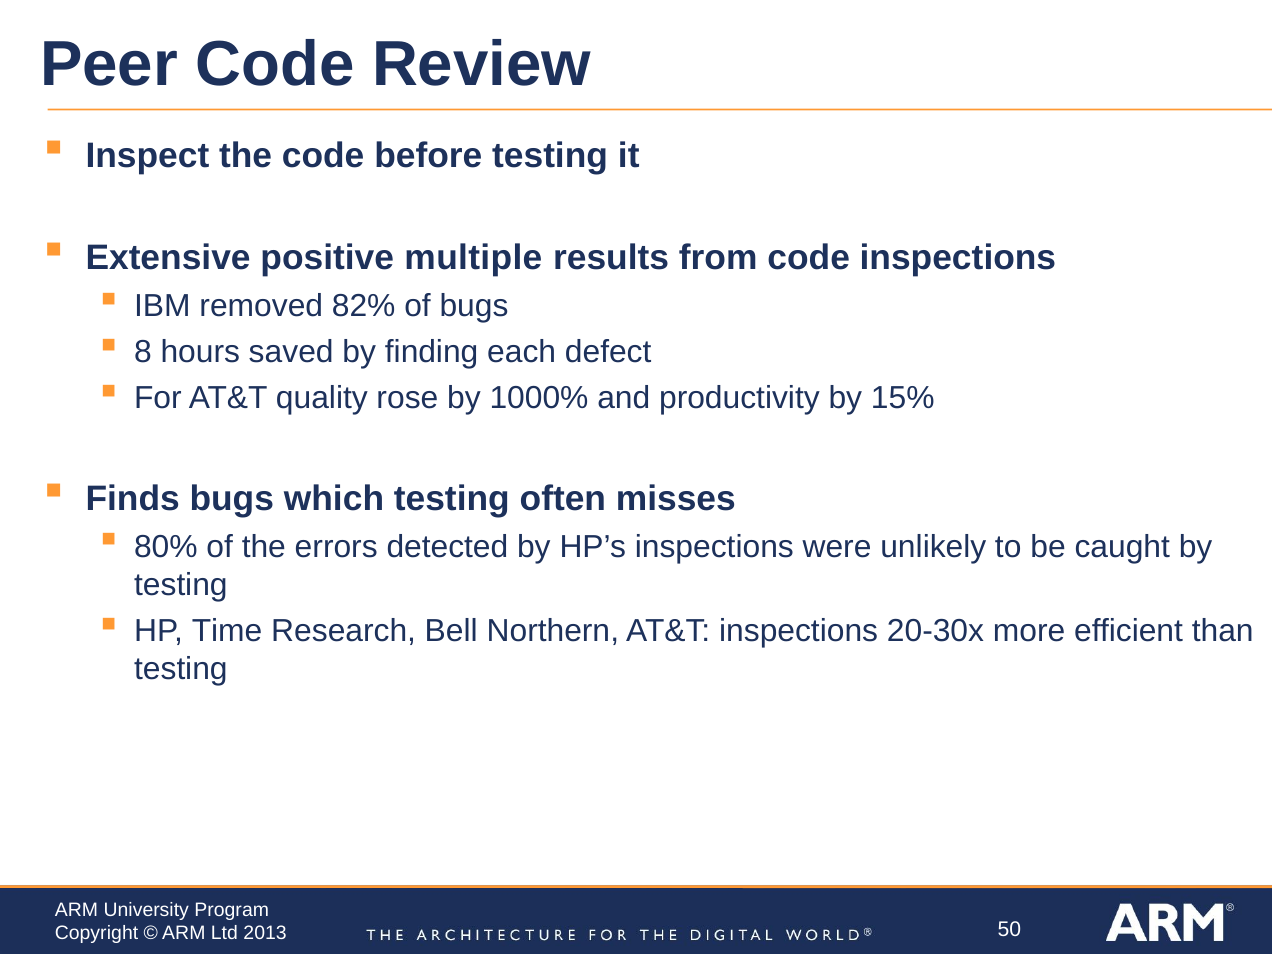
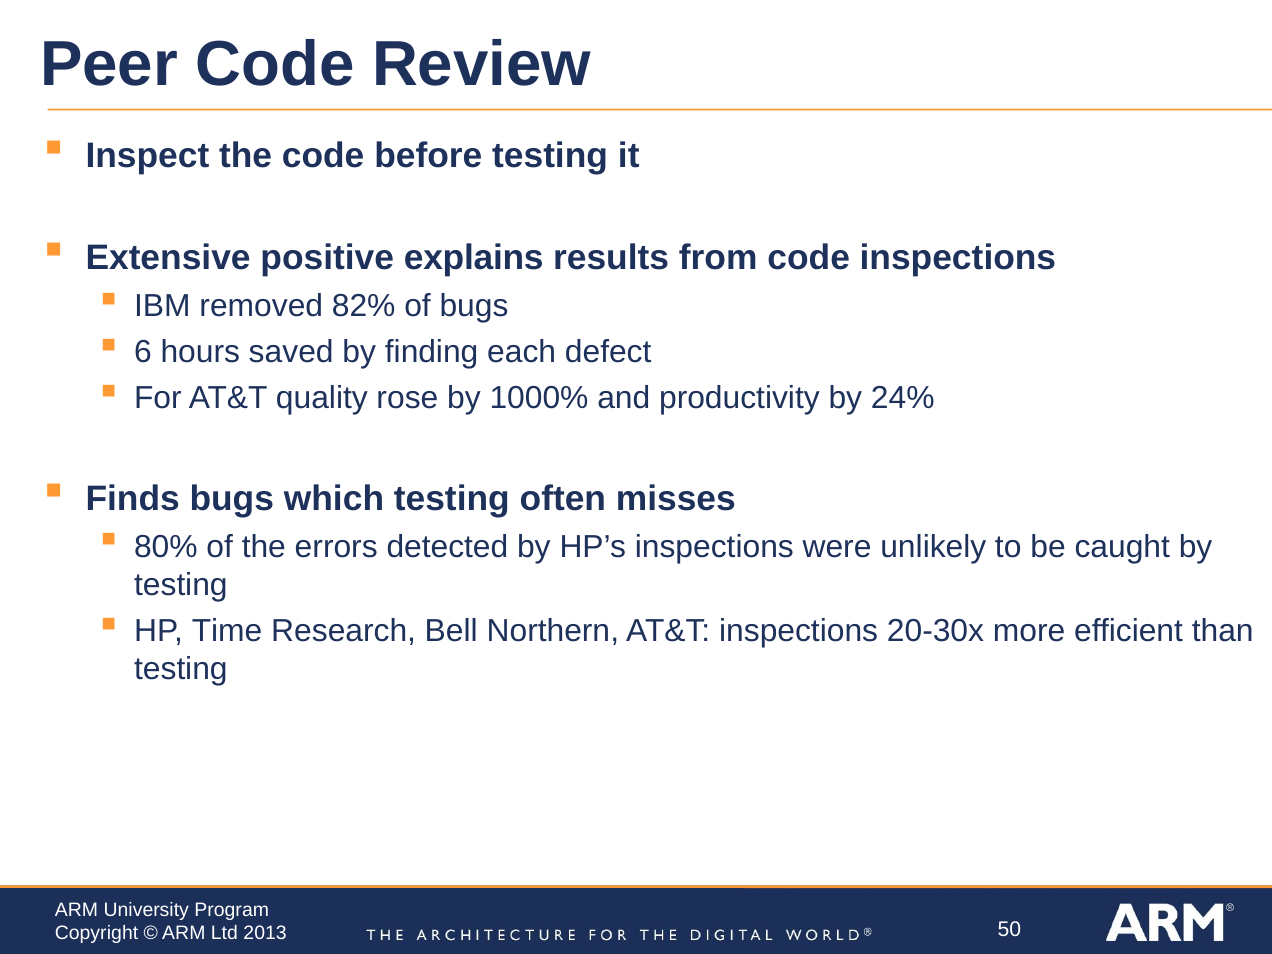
multiple: multiple -> explains (474, 258)
8: 8 -> 6 (143, 352)
15%: 15% -> 24% (903, 398)
